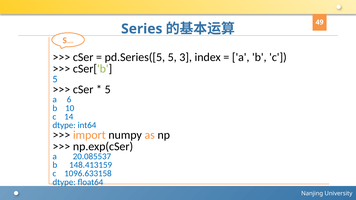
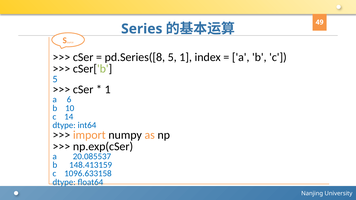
pd.Series([5: pd.Series([5 -> pd.Series([8 (135, 57)
5 3: 3 -> 1 (186, 57)
5: 5 -> 1 (108, 90)
